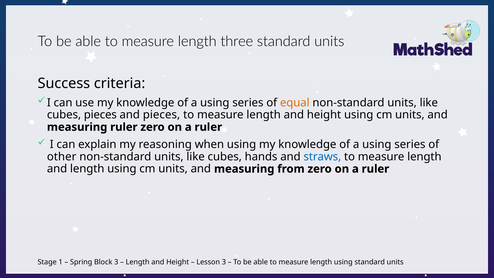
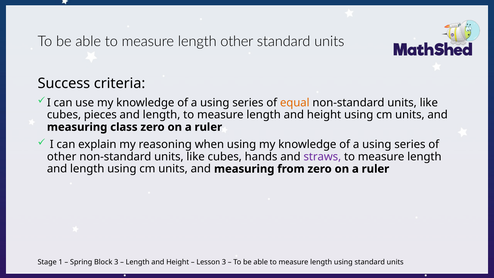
length three: three -> other (237, 42)
pieces: pieces -> length (162, 115)
measuring ruler: ruler -> class (124, 127)
straws colour: blue -> purple (322, 157)
